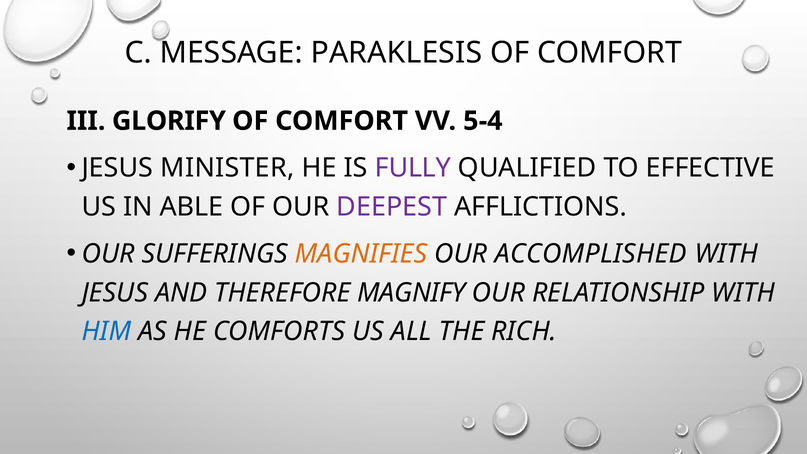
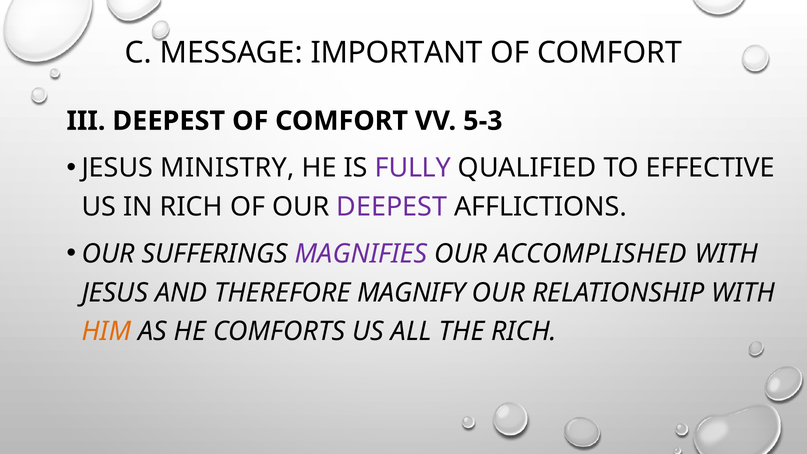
PARAKLESIS: PARAKLESIS -> IMPORTANT (397, 53)
III GLORIFY: GLORIFY -> DEEPEST (169, 121)
5-4: 5-4 -> 5-3 (483, 121)
MINISTER: MINISTER -> MINISTRY (227, 168)
IN ABLE: ABLE -> RICH (191, 207)
MAGNIFIES colour: orange -> purple (361, 254)
HIM colour: blue -> orange (106, 331)
